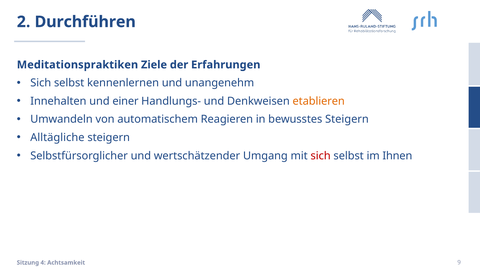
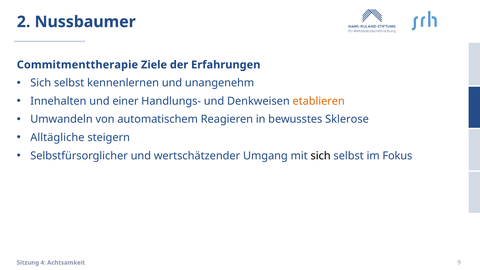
Durchführen: Durchführen -> Nussbaumer (85, 22)
Meditationspraktiken: Meditationspraktiken -> Commitmenttherapie (77, 65)
bewusstes Steigern: Steigern -> Sklerose (347, 119)
sich colour: red -> black (321, 156)
Ihnen: Ihnen -> Fokus (397, 156)
